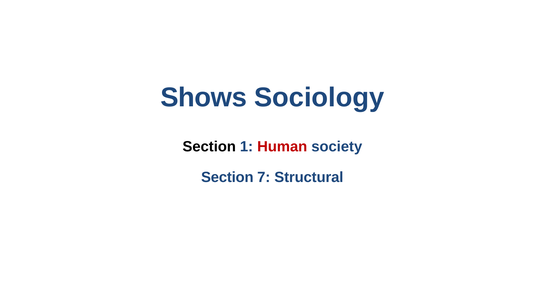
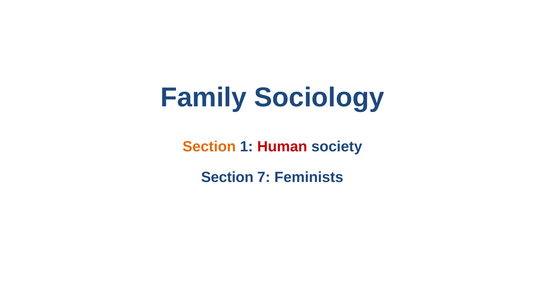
Shows: Shows -> Family (204, 97)
Section colour: black -> orange (209, 147)
Structural: Structural -> Feminists (309, 177)
